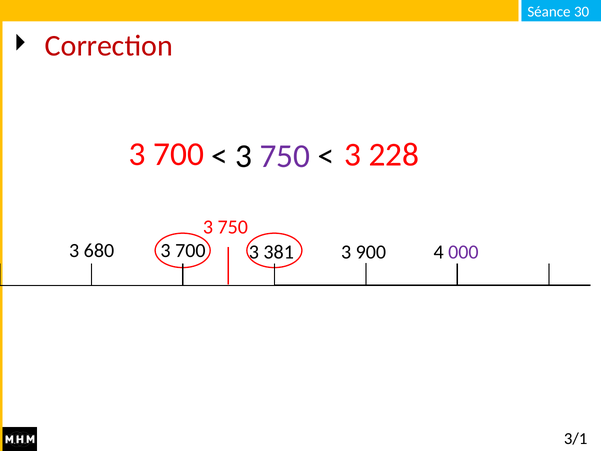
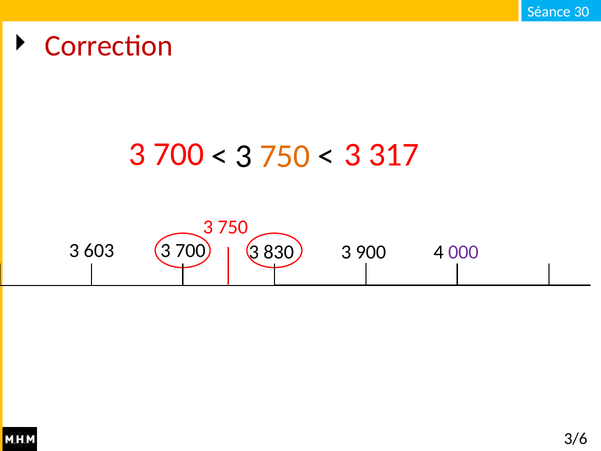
228: 228 -> 317 (394, 154)
750 colour: purple -> orange (285, 156)
680: 680 -> 603 (99, 250)
381: 381 -> 830 (279, 252)
3/1: 3/1 -> 3/6 (576, 438)
